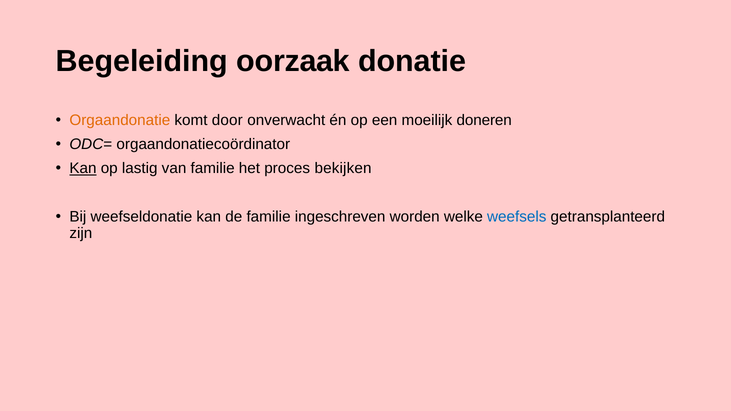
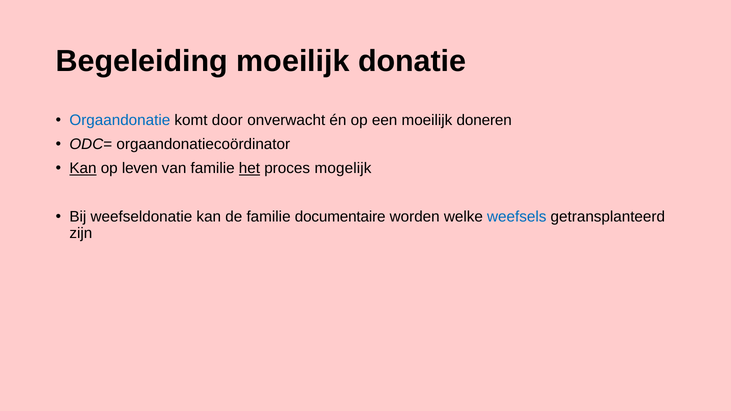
Begeleiding oorzaak: oorzaak -> moeilijk (293, 61)
Orgaandonatie colour: orange -> blue (120, 120)
lastig: lastig -> leven (140, 169)
het underline: none -> present (249, 169)
bekijken: bekijken -> mogelijk (343, 169)
ingeschreven: ingeschreven -> documentaire (340, 217)
